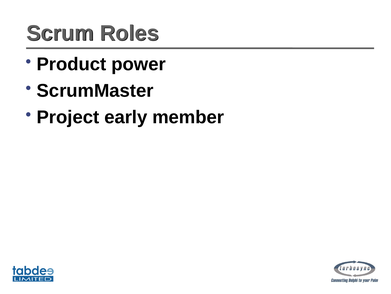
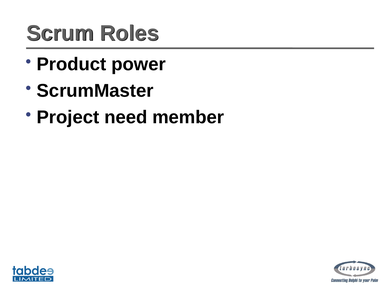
early: early -> need (126, 117)
